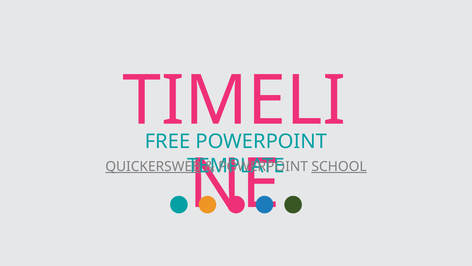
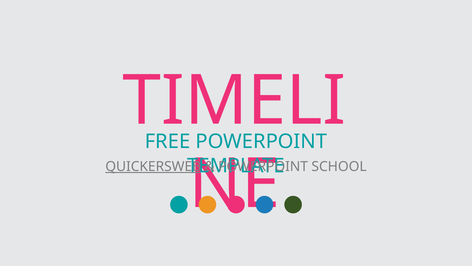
SCHOOL underline: present -> none (339, 166)
